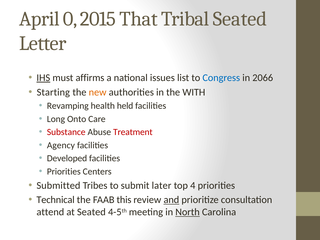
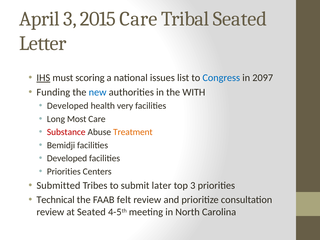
April 0: 0 -> 3 (70, 19)
2015 That: That -> Care (138, 19)
affirms: affirms -> scoring (90, 78)
2066: 2066 -> 2097 (263, 78)
Starting: Starting -> Funding (53, 92)
new colour: orange -> blue (98, 92)
Revamping: Revamping -> Developed (68, 106)
held: held -> very (125, 106)
Onto: Onto -> Most (77, 119)
Treatment colour: red -> orange (133, 132)
Agency: Agency -> Bemidji (61, 145)
top 4: 4 -> 3 (193, 185)
this: this -> felt (124, 200)
and underline: present -> none (171, 200)
attend: attend -> review (50, 212)
North underline: present -> none (188, 212)
